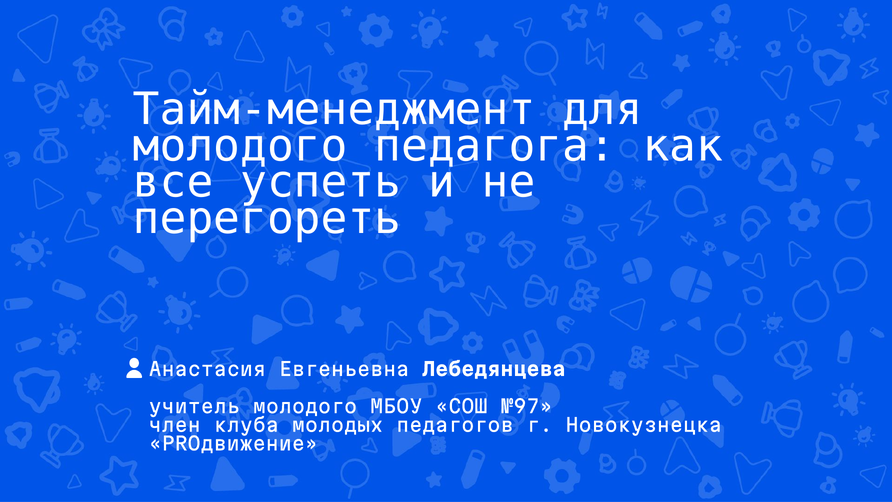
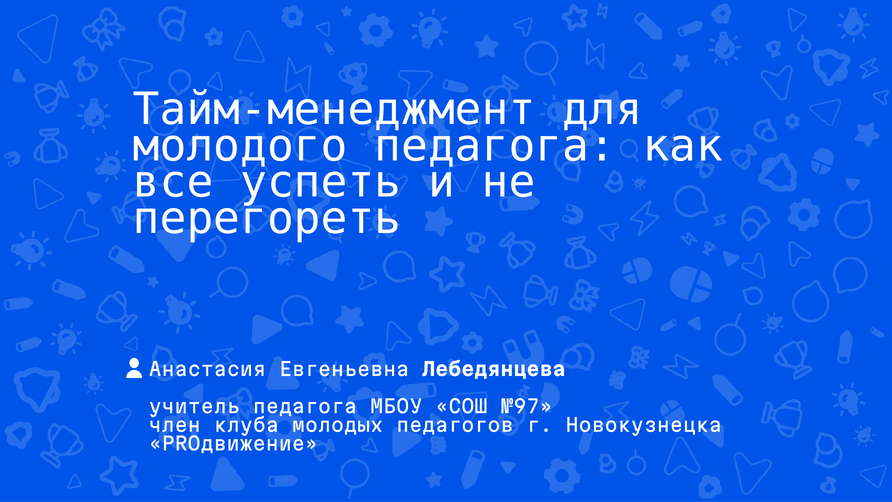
учитель молодого: молодого -> педагога (305, 407)
